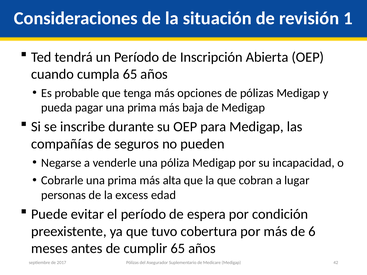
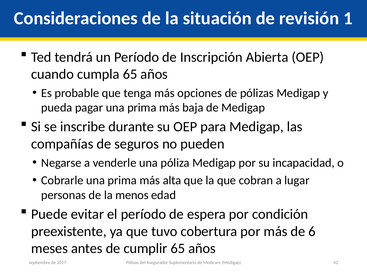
excess: excess -> menos (132, 195)
